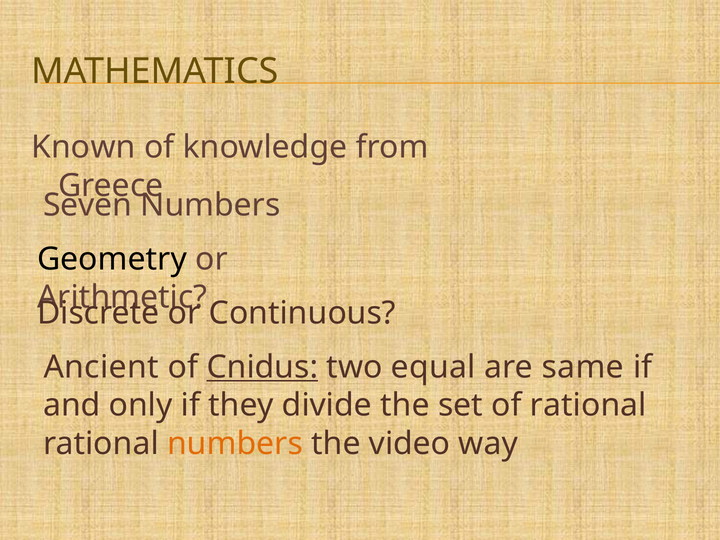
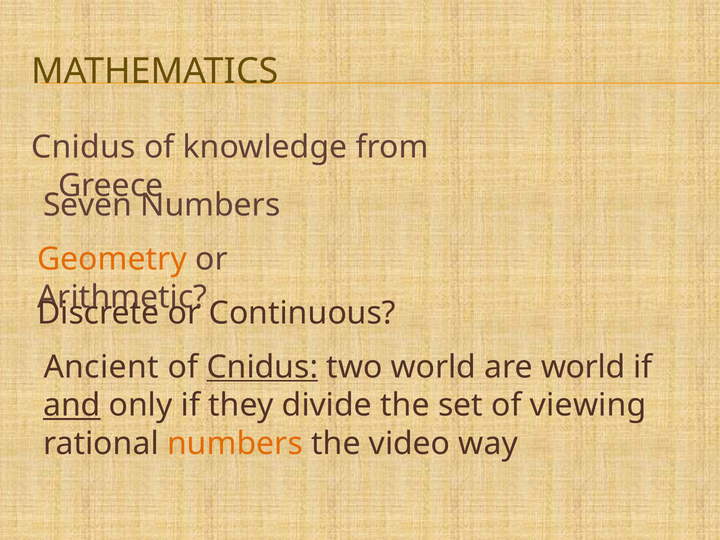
Known: Known -> Cnidus (83, 147)
Geometry colour: black -> orange (112, 259)
two equal: equal -> world (433, 367)
are same: same -> world (583, 367)
and underline: none -> present (72, 405)
of rational: rational -> viewing (588, 405)
